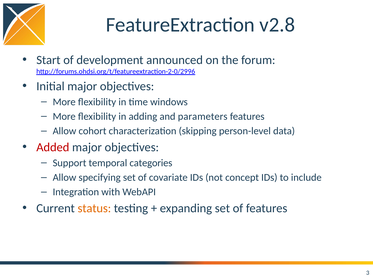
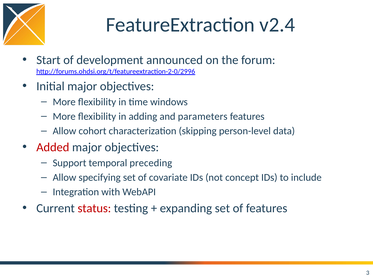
v2.8: v2.8 -> v2.4 (277, 25)
categories: categories -> preceding (151, 163)
status colour: orange -> red (94, 208)
